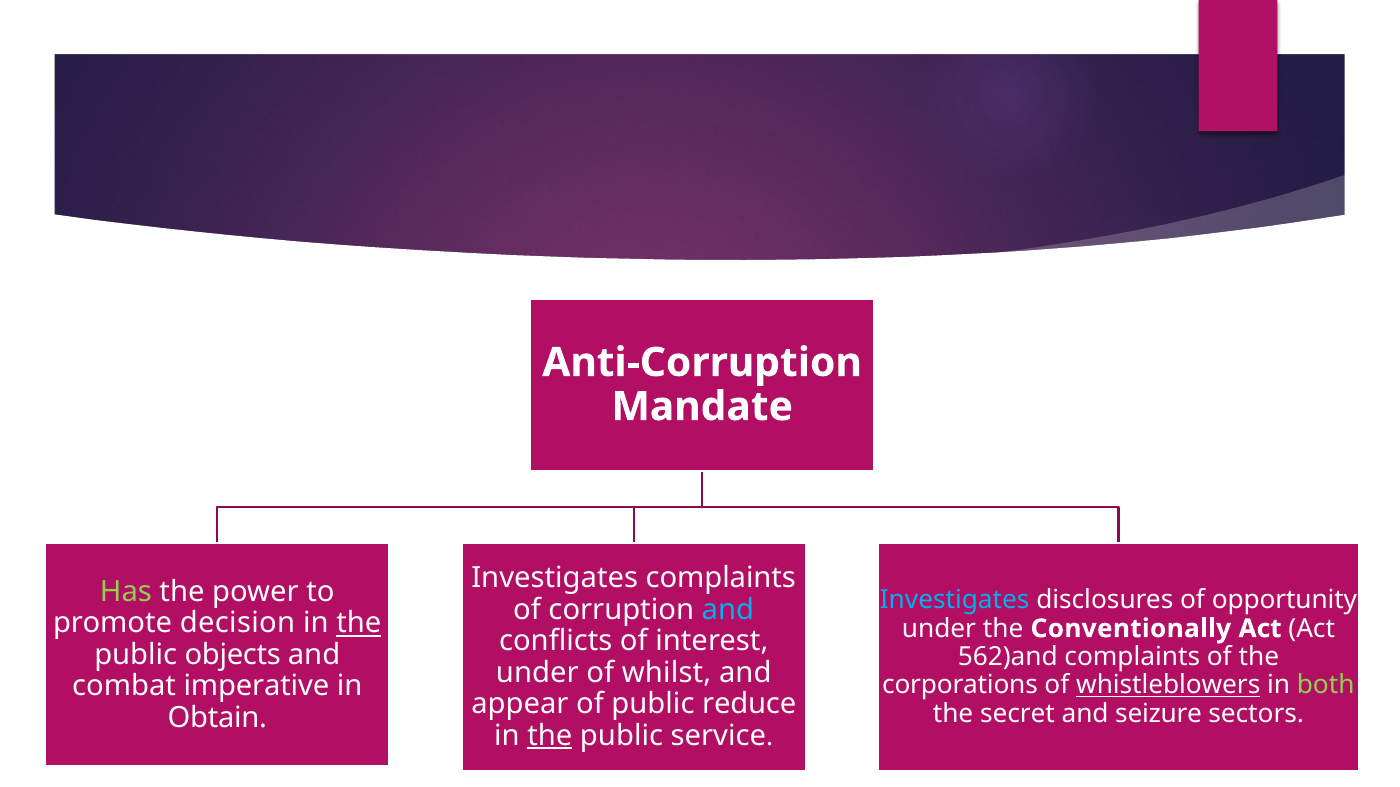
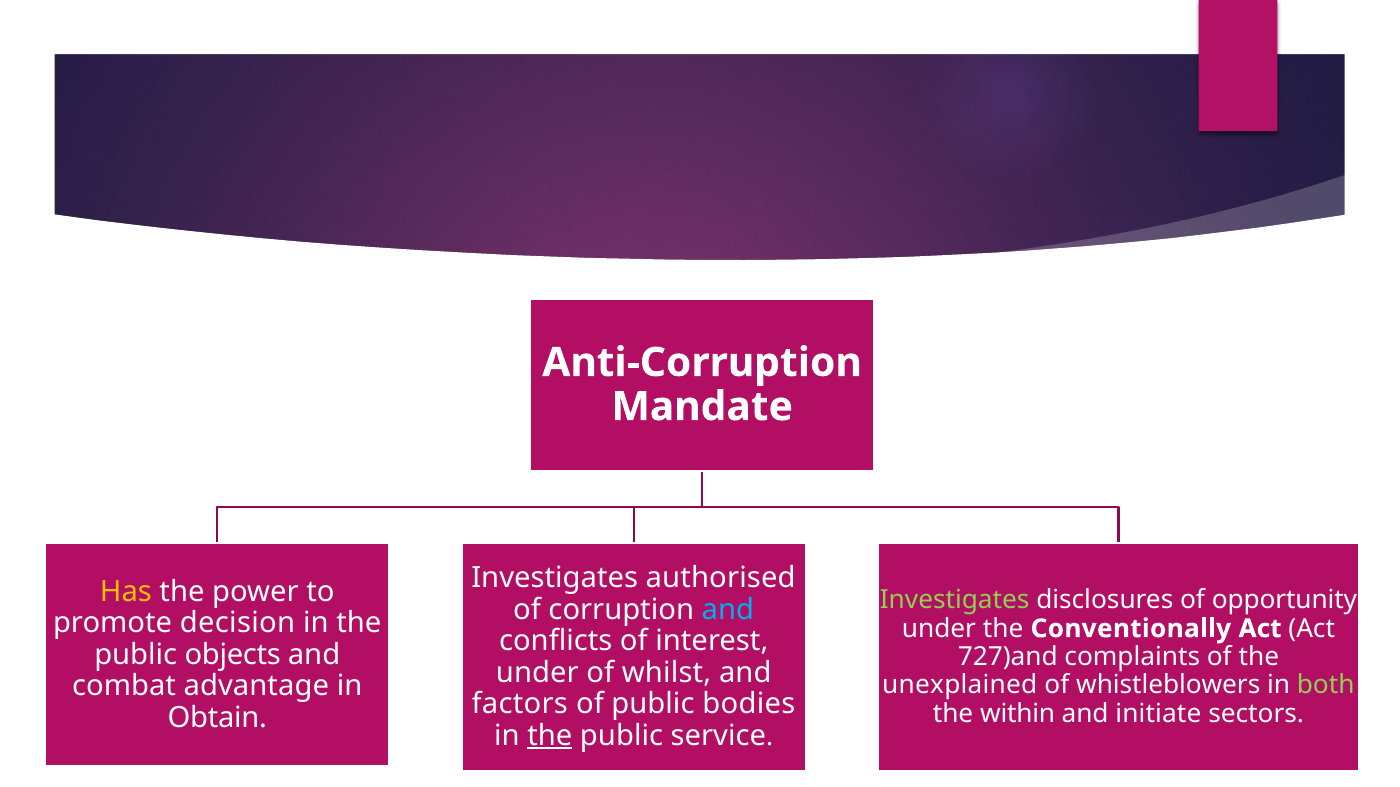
Investigates complaints: complaints -> authorised (721, 578)
Has colour: light green -> yellow (126, 592)
Investigates colour: light blue -> light green (955, 601)
the underline: present -> none (359, 624)
562)and: 562)and -> 727)and (1008, 657)
imperative: imperative -> advantage (256, 687)
corporations: corporations -> unexplained (960, 686)
whistleblowers underline: present -> none (1168, 686)
appear: appear -> factors (520, 704)
reduce: reduce -> bodies (749, 704)
secret: secret -> within (1018, 714)
seizure: seizure -> initiate (1158, 714)
